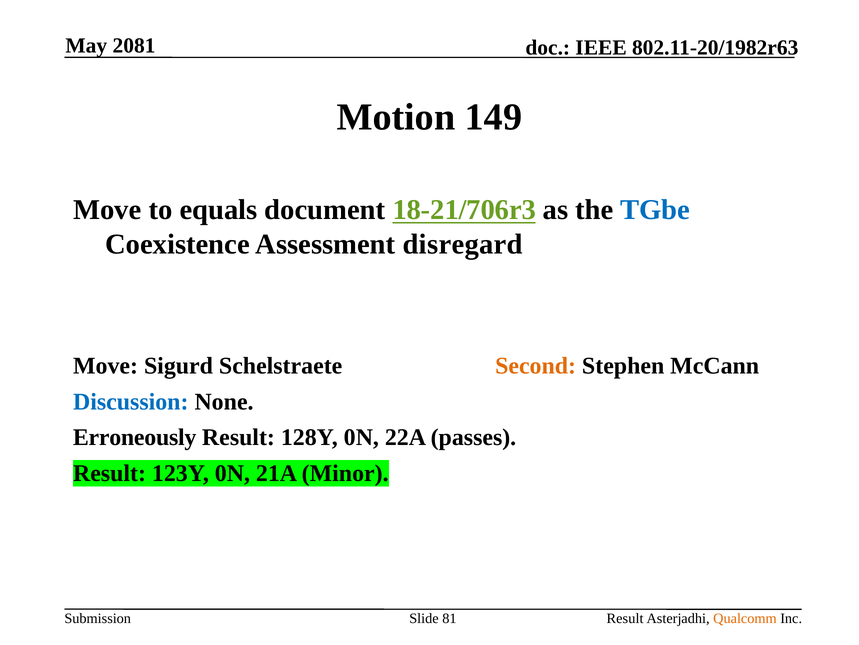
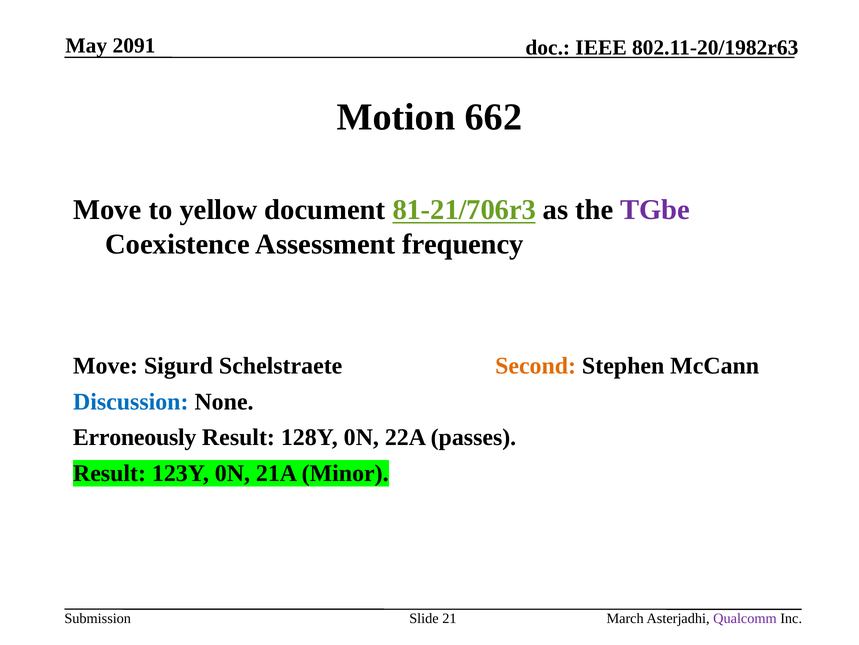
2081: 2081 -> 2091 (134, 46)
149: 149 -> 662 (493, 117)
equals: equals -> yellow (218, 210)
18-21/706r3: 18-21/706r3 -> 81-21/706r3 (464, 210)
TGbe colour: blue -> purple (655, 210)
disregard: disregard -> frequency (463, 244)
81: 81 -> 21 (449, 618)
Result: Result -> March (625, 618)
Qualcomm colour: orange -> purple (745, 618)
